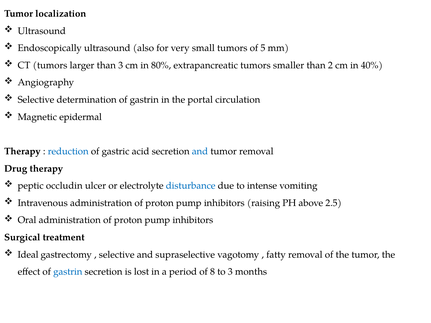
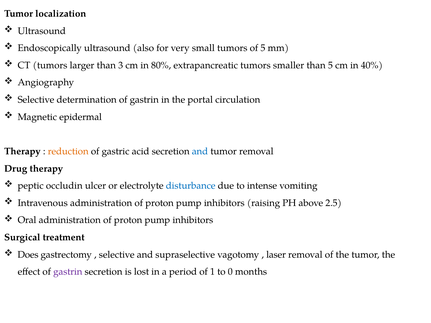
than 2: 2 -> 5 (330, 65)
reduction colour: blue -> orange (68, 151)
Ideal: Ideal -> Does (28, 255)
fatty: fatty -> laser (276, 255)
gastrin colour: blue -> purple (68, 272)
8: 8 -> 1 (213, 272)
to 3: 3 -> 0 (230, 272)
